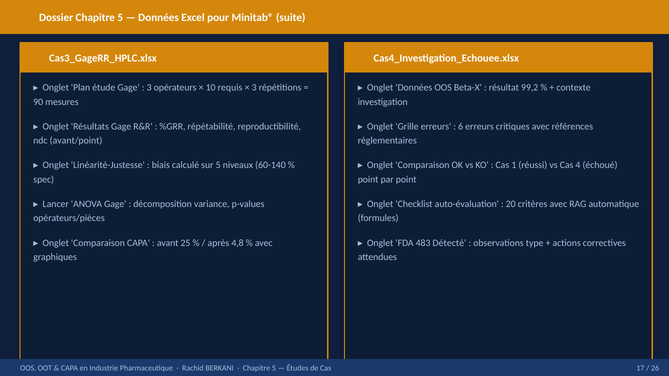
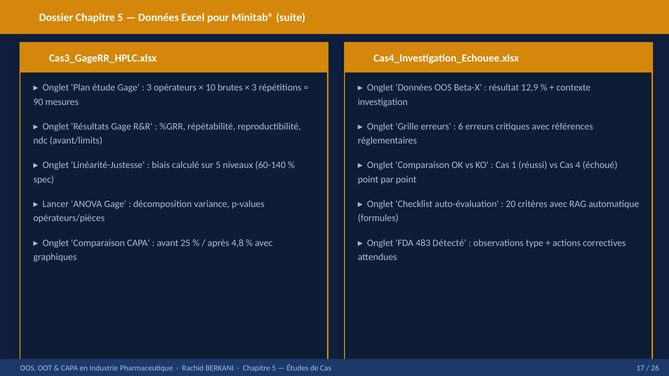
requis: requis -> brutes (230, 88)
99,2: 99,2 -> 12,9 (530, 88)
avant/point: avant/point -> avant/limits (76, 141)
